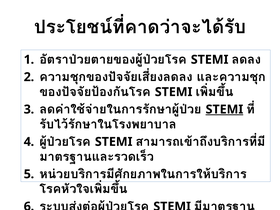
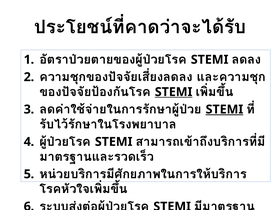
STEMI underline: none -> present (174, 92)
